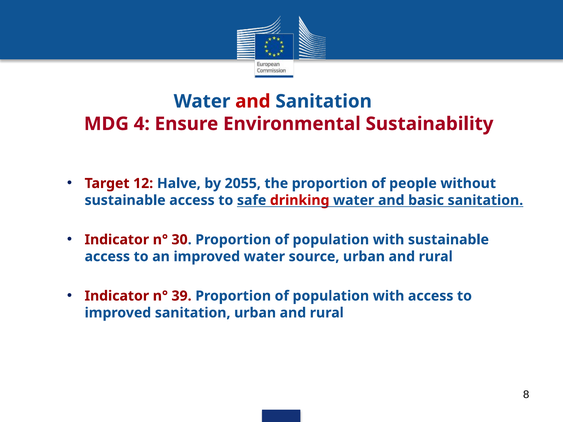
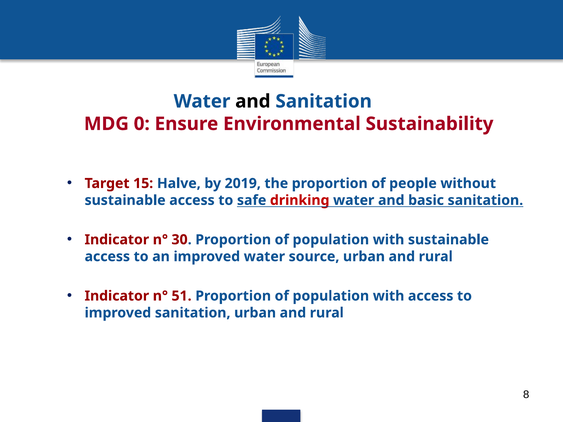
and colour: red -> black (253, 101)
4: 4 -> 0 (142, 124)
12: 12 -> 15 (143, 183)
2055: 2055 -> 2019 (243, 183)
39: 39 -> 51 (182, 296)
